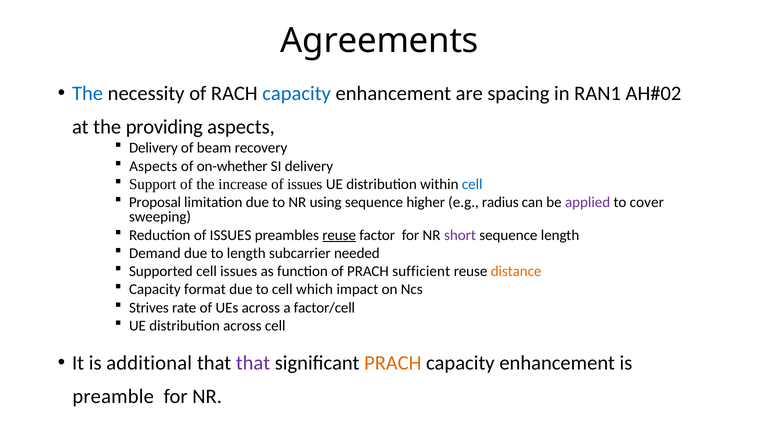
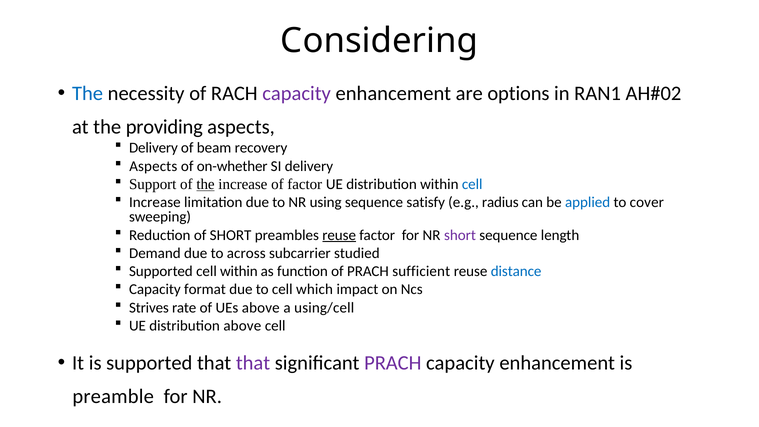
Agreements: Agreements -> Considering (379, 41)
capacity colour: blue -> purple (297, 94)
spacing: spacing -> options (518, 94)
the underline: none -> present (206, 184)
increase of issues: issues -> factor (305, 184)
Proposal: Proposal -> Increase (155, 202)
higher: higher -> satisfy (426, 202)
applied colour: purple -> blue (588, 202)
Reduction of ISSUES: ISSUES -> SHORT (231, 235)
to length: length -> across (246, 253)
needed: needed -> studied (357, 253)
cell issues: issues -> within (239, 271)
distance colour: orange -> blue (516, 271)
UEs across: across -> above (261, 308)
factor/cell: factor/cell -> using/cell (324, 308)
distribution across: across -> above (242, 326)
is additional: additional -> supported (149, 363)
PRACH colour: orange -> purple (393, 363)
